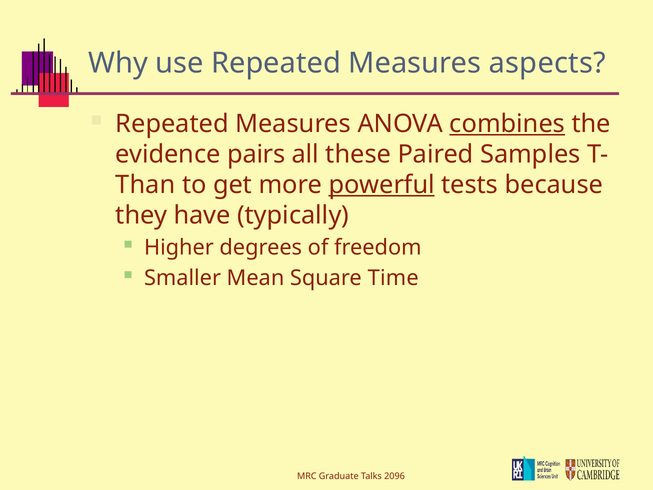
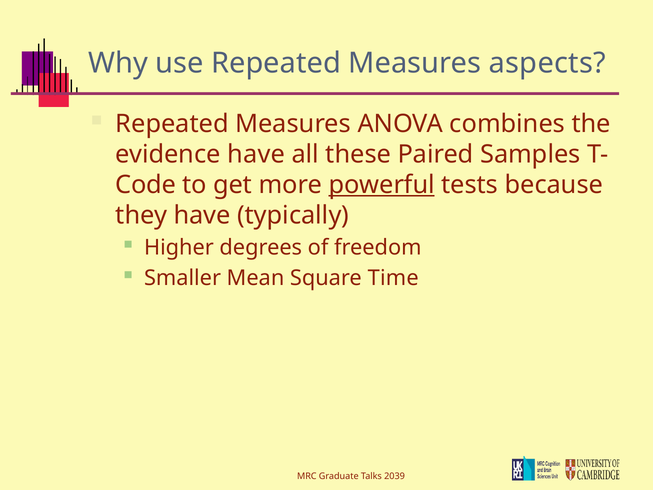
combines underline: present -> none (507, 124)
evidence pairs: pairs -> have (256, 154)
Than: Than -> Code (146, 185)
2096: 2096 -> 2039 (395, 476)
